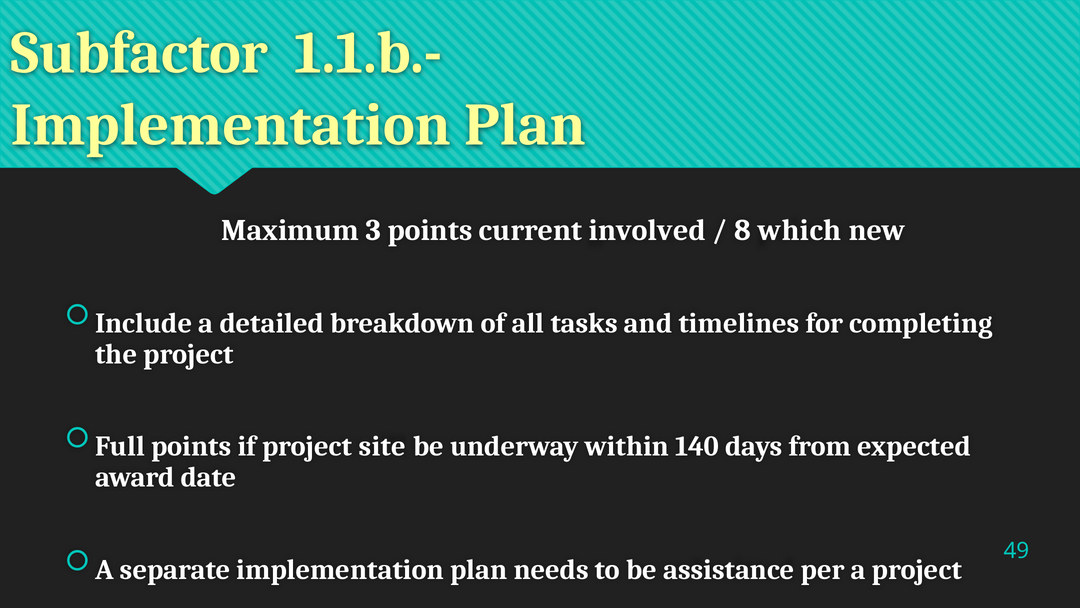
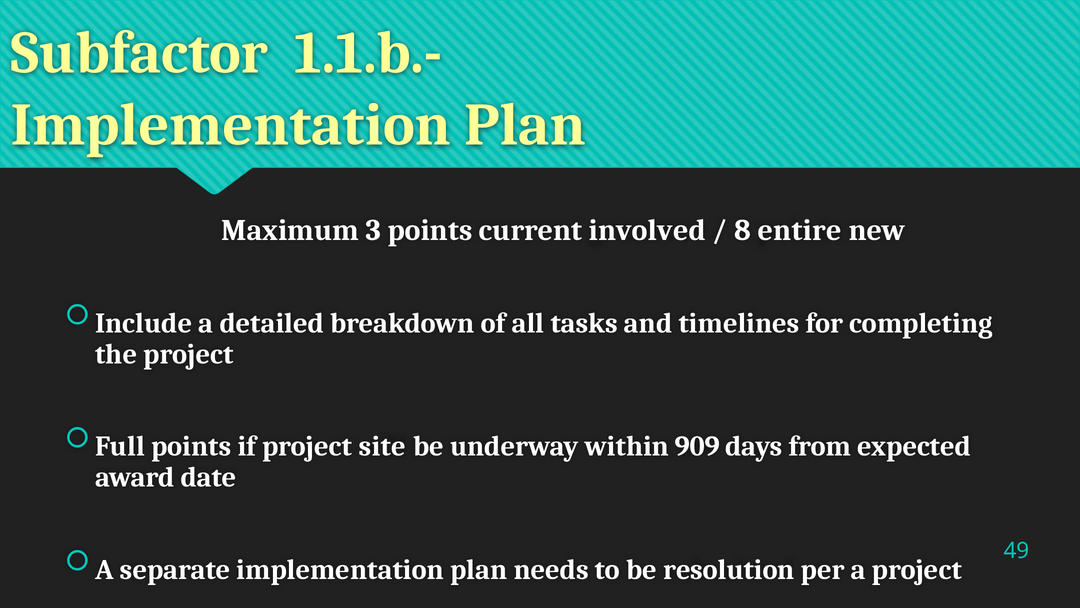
which: which -> entire (800, 230)
140: 140 -> 909 (697, 446)
assistance: assistance -> resolution (729, 569)
